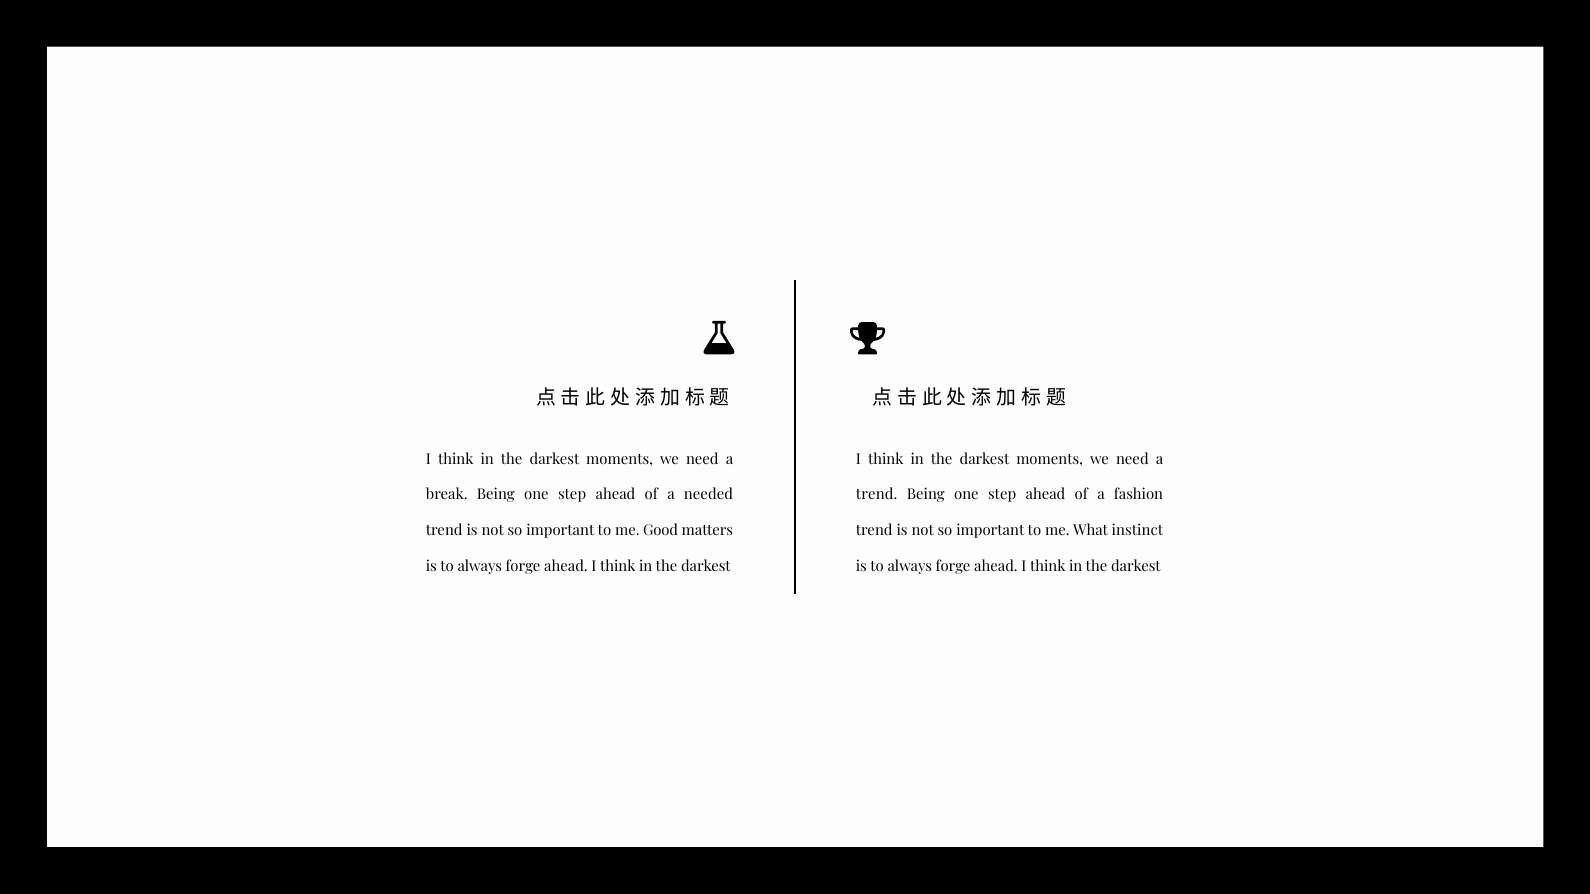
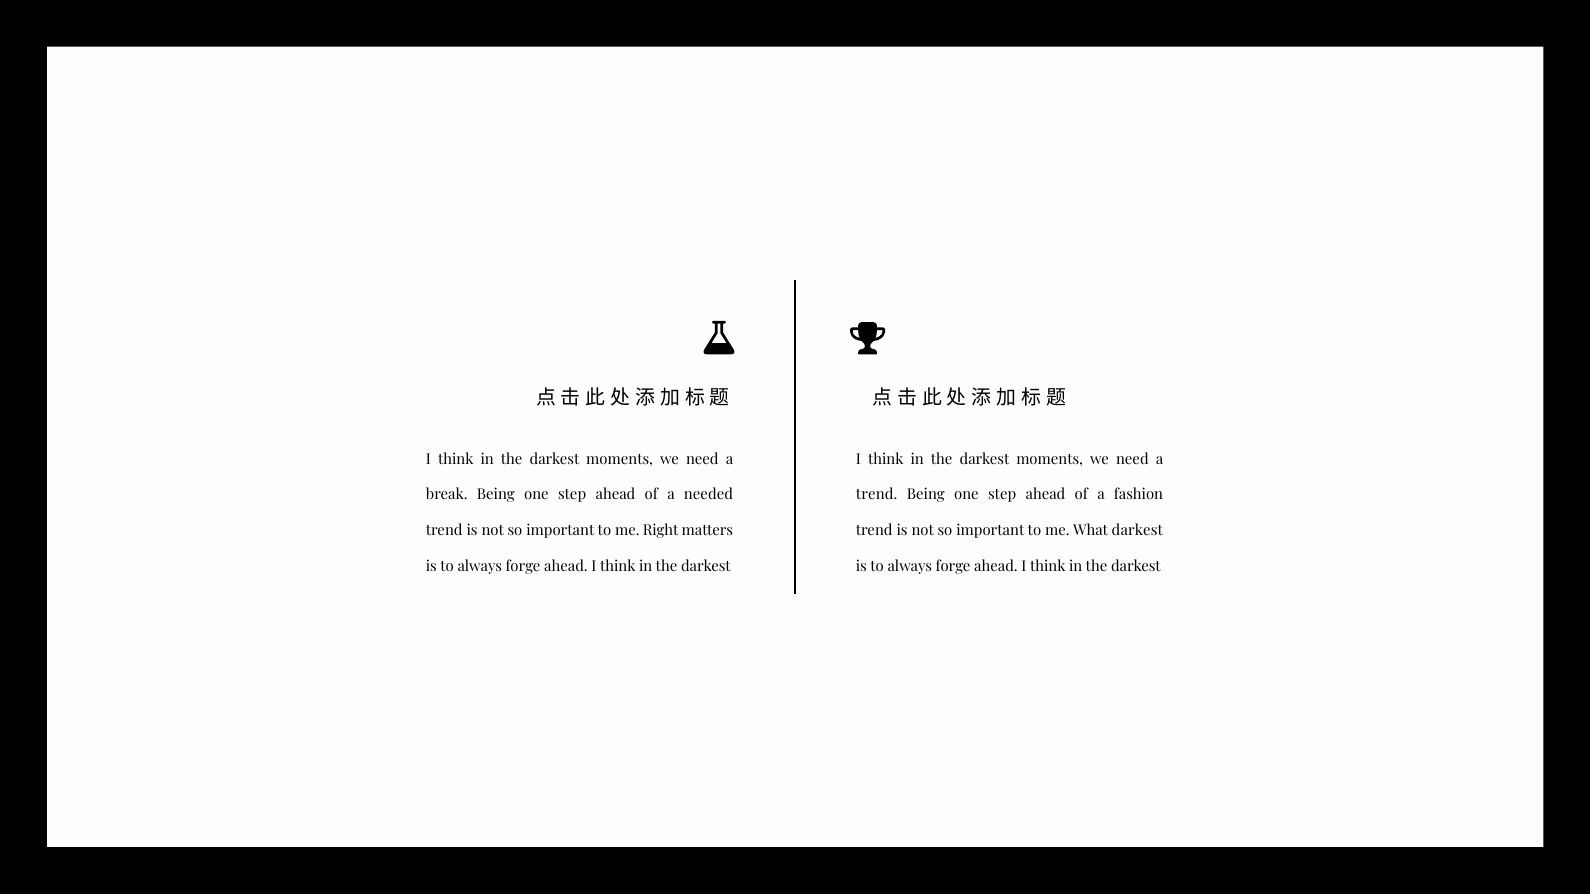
Good: Good -> Right (661, 531)
What instinct: instinct -> darkest (1137, 531)
